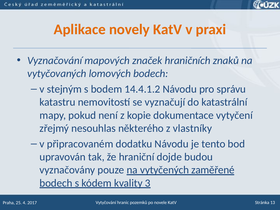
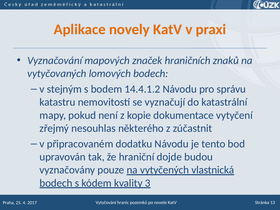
vlastníky: vlastníky -> zúčastnit (193, 128)
zaměřené: zaměřené -> vlastnická (213, 170)
